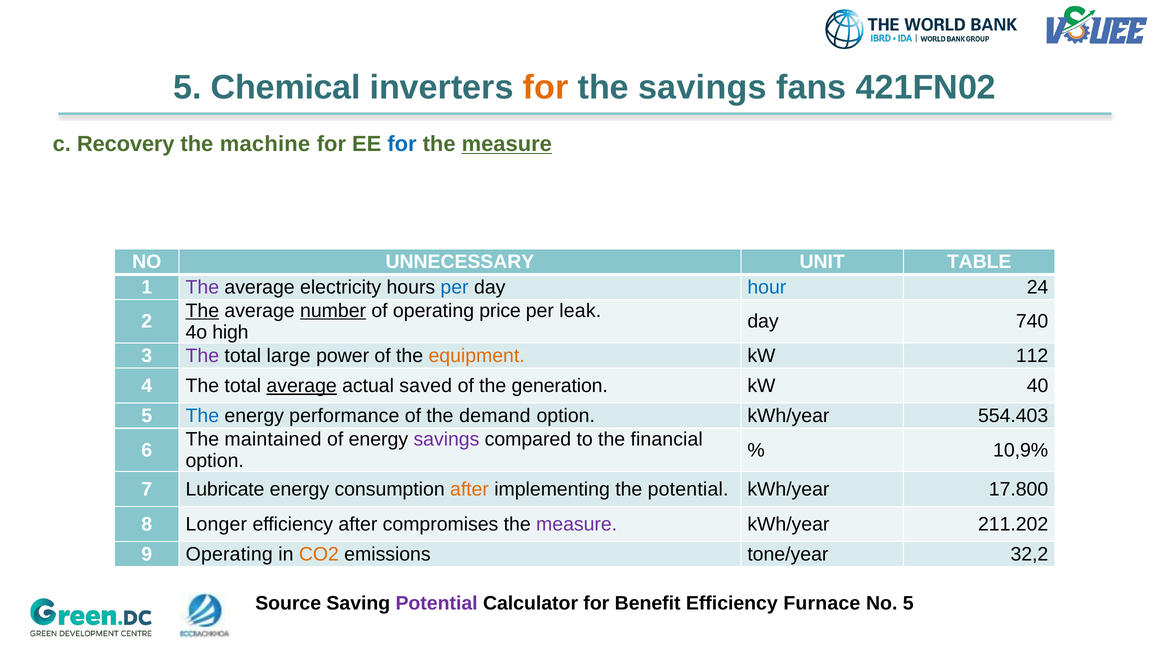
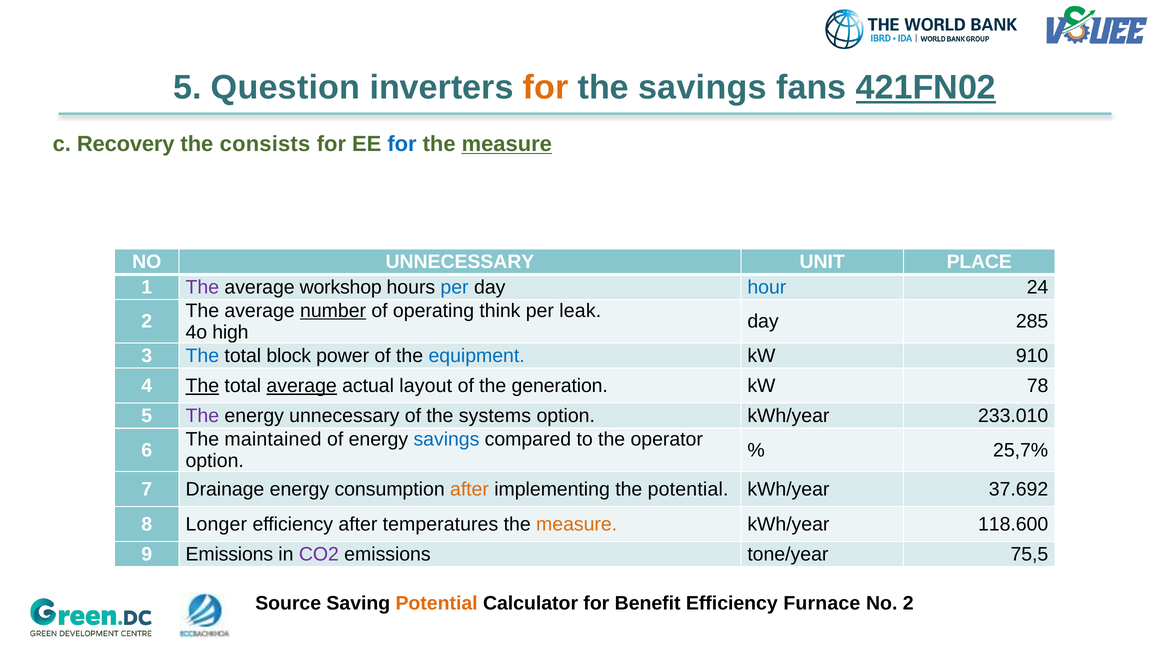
Chemical: Chemical -> Question (285, 88)
421FN02 underline: none -> present (926, 88)
machine: machine -> consists (265, 144)
TABLE: TABLE -> PLACE (979, 262)
electricity: electricity -> workshop (341, 287)
The underline: present -> none (202, 311)
price: price -> think (500, 311)
740: 740 -> 285 (1032, 322)
The colour: purple -> blue (202, 356)
large: large -> block (289, 356)
equipment colour: orange -> blue (477, 356)
112: 112 -> 910 (1032, 356)
The underline: none -> present (202, 386)
saved: saved -> layout (426, 386)
40: 40 -> 78 (1038, 386)
The colour: blue -> purple (202, 416)
energy performance: performance -> unnecessary (344, 416)
demand: demand -> systems (495, 416)
554.403: 554.403 -> 233.010 (1013, 416)
savings colour: purple -> blue (446, 439)
financial: financial -> operator (667, 439)
10,9%: 10,9% -> 25,7% (1021, 450)
Lubricate: Lubricate -> Drainage (225, 489)
17.800: 17.800 -> 37.692 (1019, 489)
compromises: compromises -> temperatures (440, 524)
measure colour: purple -> orange (577, 524)
211.202: 211.202 -> 118.600 (1013, 524)
9 Operating: Operating -> Emissions (229, 554)
CO2 colour: orange -> purple (319, 554)
32,2: 32,2 -> 75,5 (1029, 554)
Potential colour: purple -> orange (437, 604)
No 5: 5 -> 2 (908, 604)
